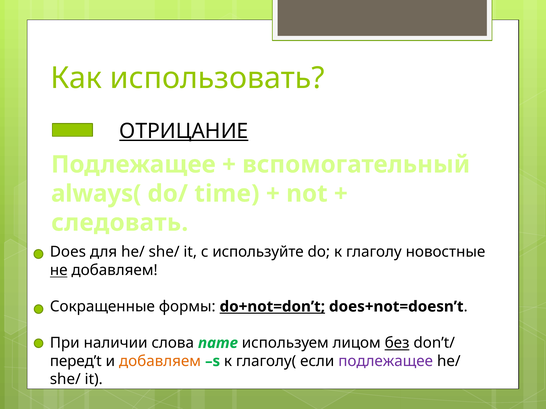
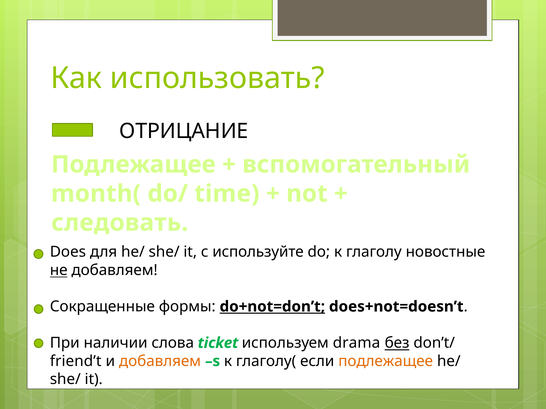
ОТРИЦАНИЕ underline: present -> none (184, 131)
always(: always( -> month( (96, 194)
name: name -> ticket (218, 343)
лицом: лицом -> drama (357, 343)
перед’t: перед’t -> friend’t (76, 362)
подлежащее colour: purple -> orange (386, 362)
